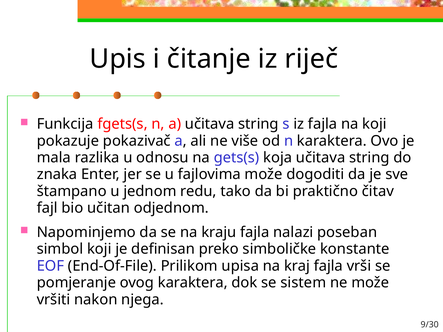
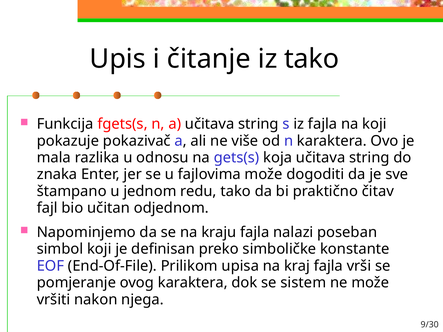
iz riječ: riječ -> tako (312, 59)
